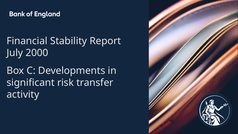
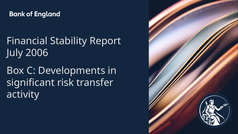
2000: 2000 -> 2006 (37, 53)
